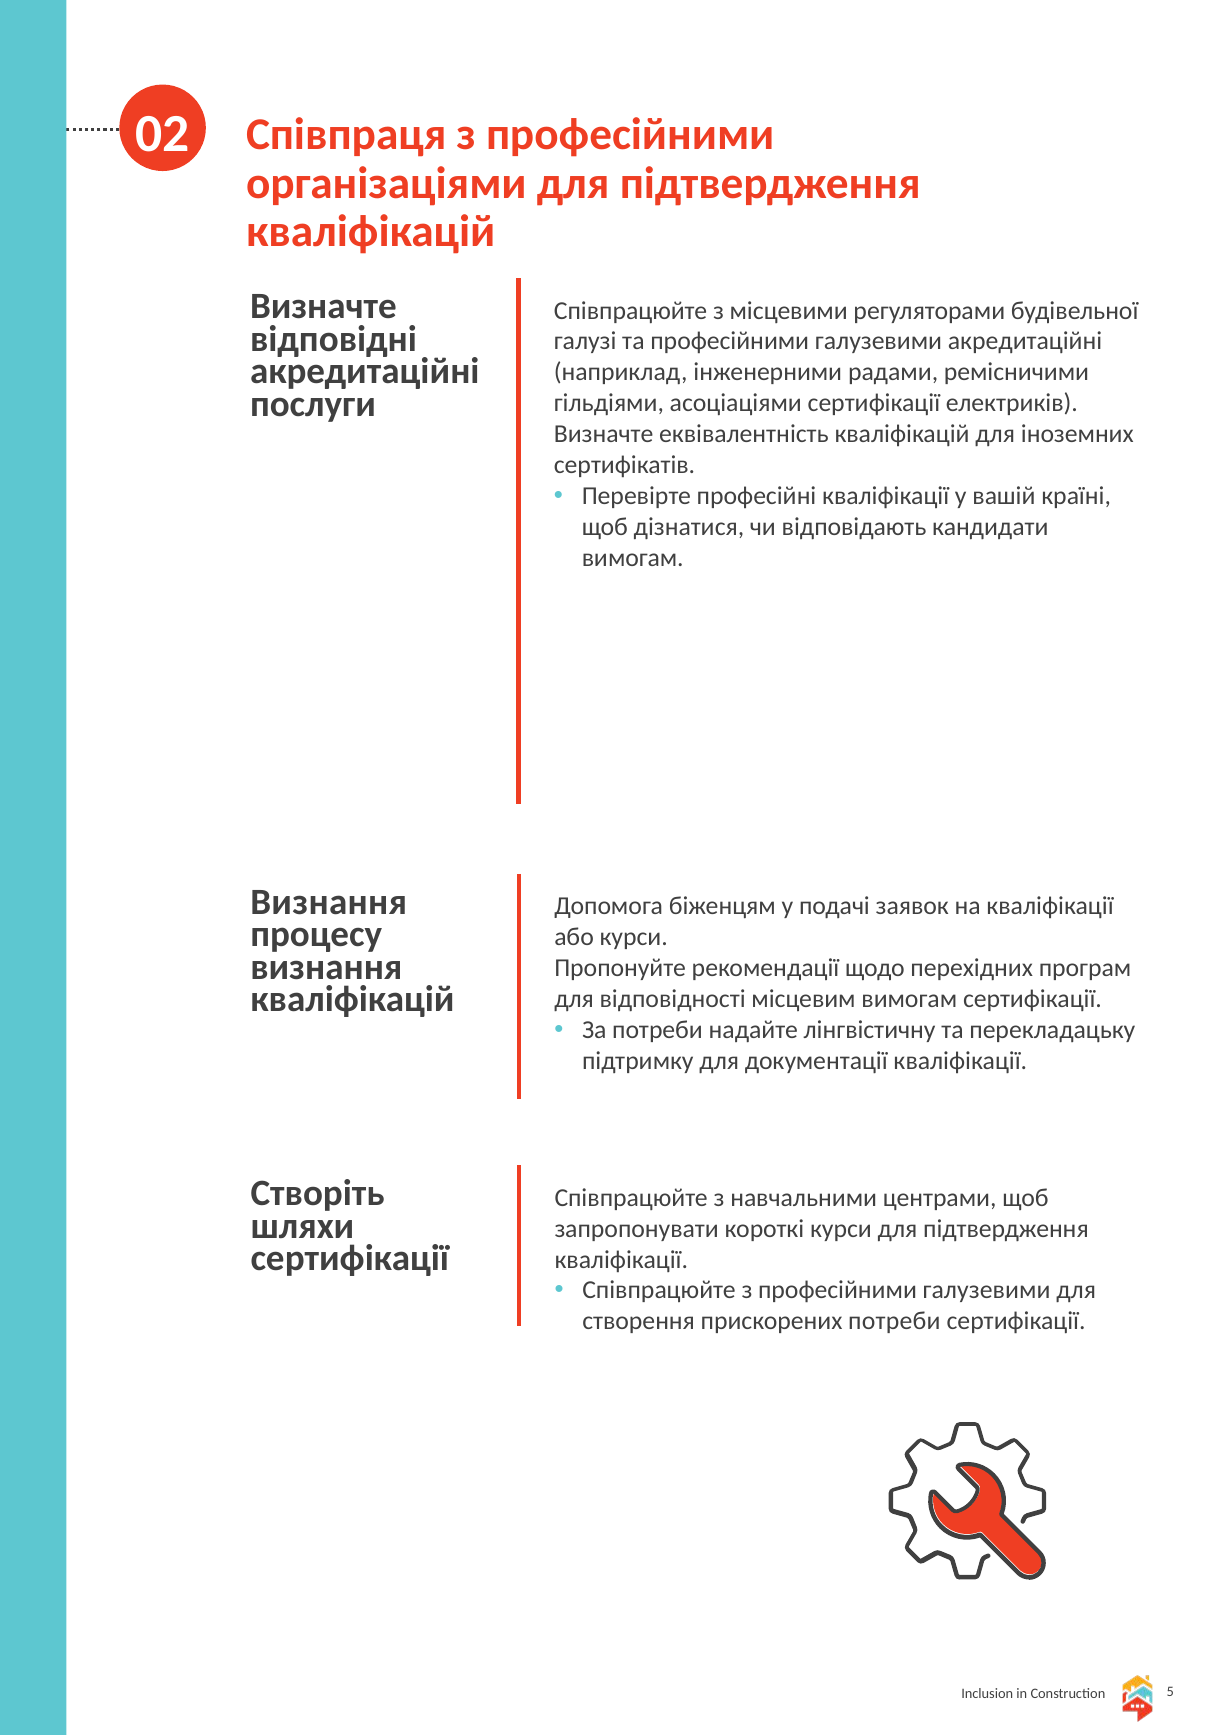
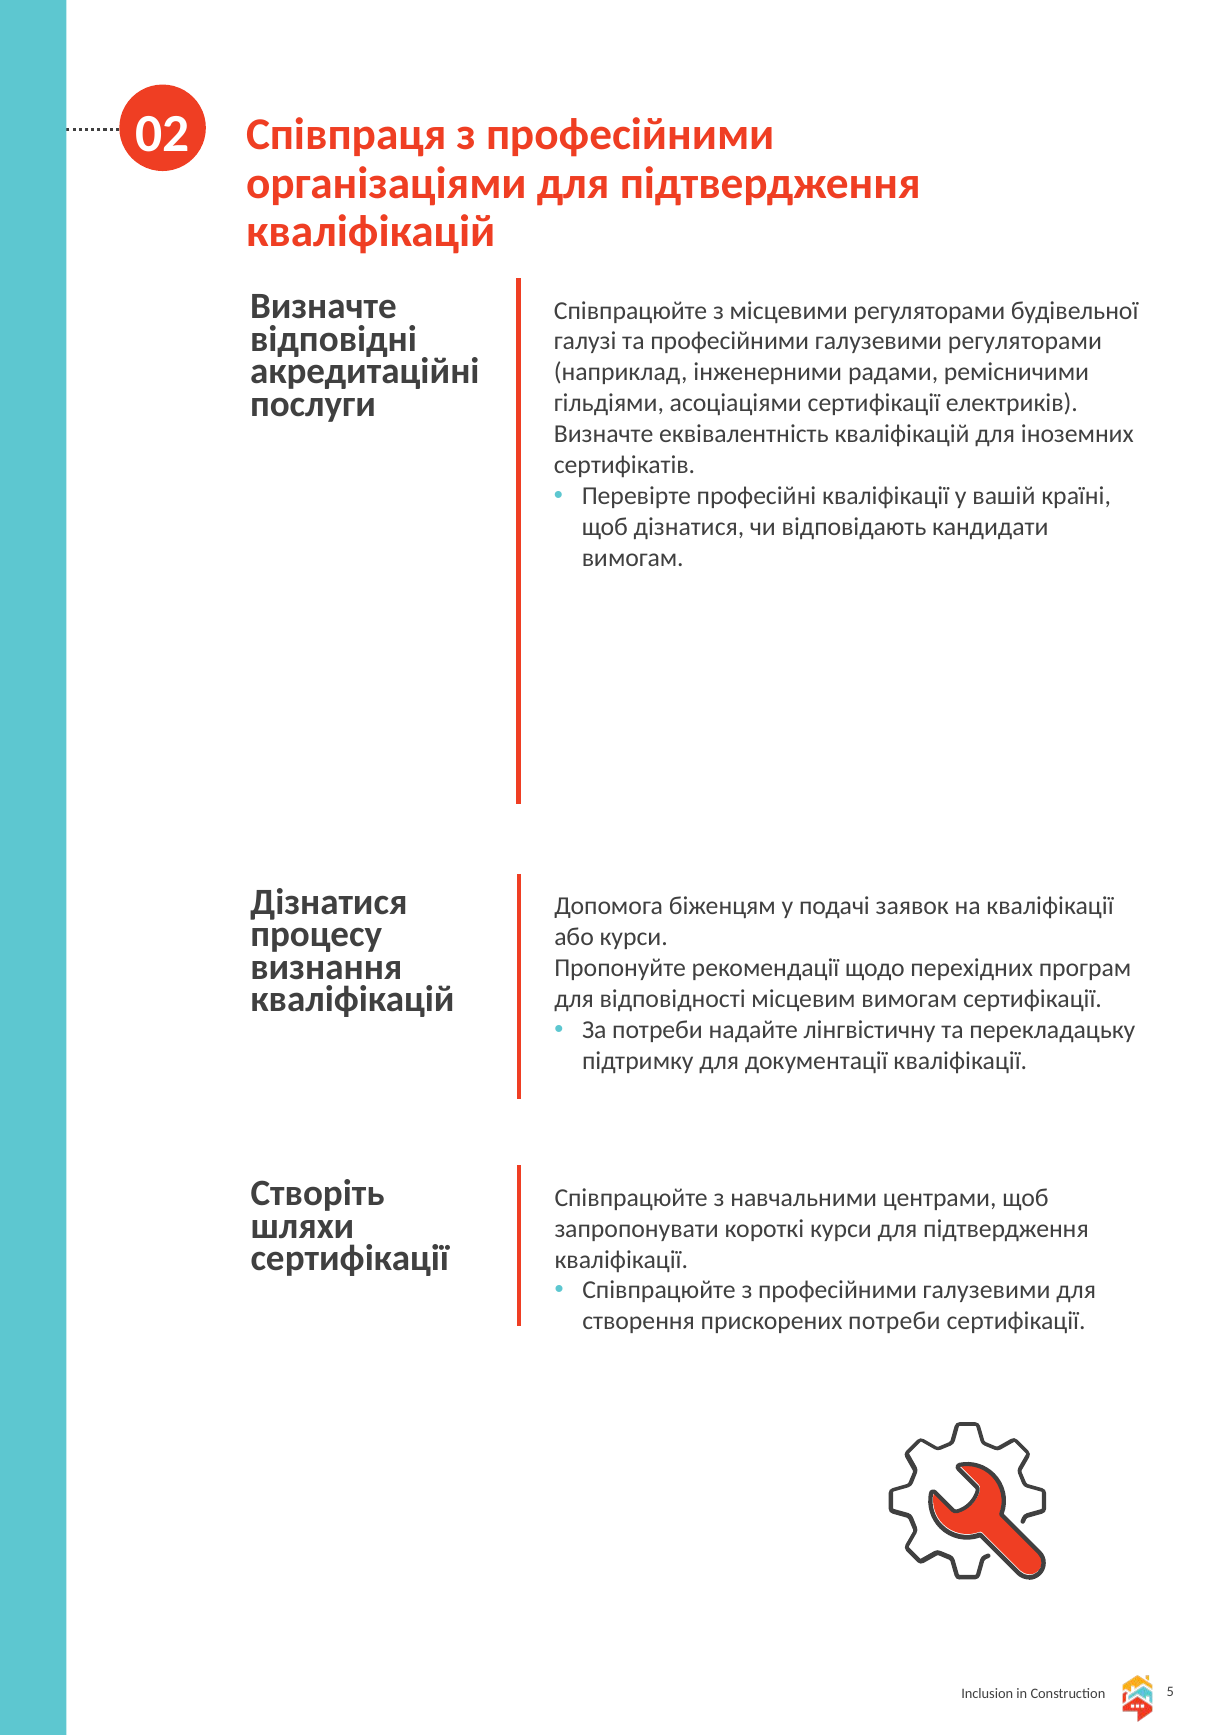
галузевими акредитаційні: акредитаційні -> регуляторами (1025, 342)
Визнання: Визнання -> Дізнатися (329, 902)
